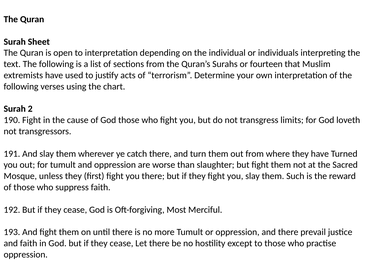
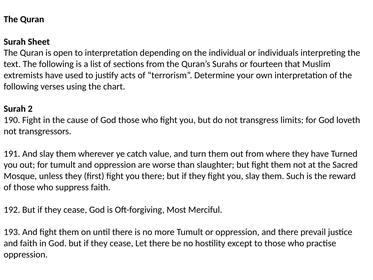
catch there: there -> value (160, 154)
